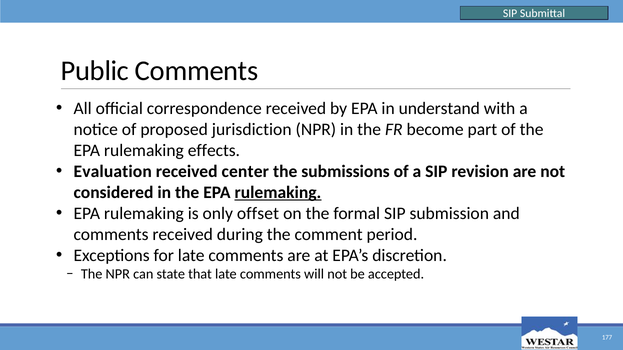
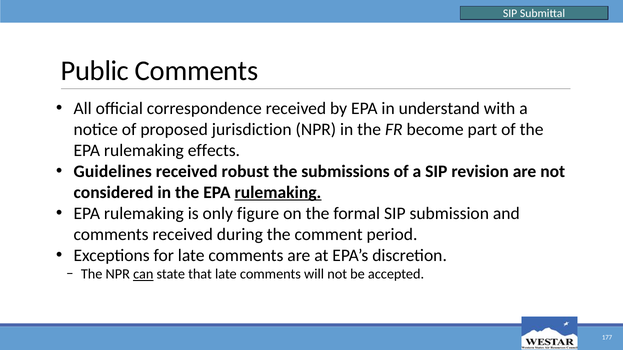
Evaluation: Evaluation -> Guidelines (113, 172)
center: center -> robust (245, 172)
offset: offset -> figure (258, 214)
can underline: none -> present (143, 275)
